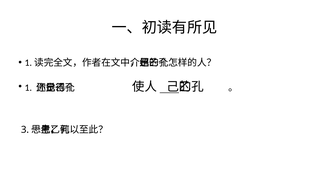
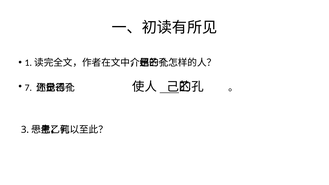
1: 1 -> 7 (28, 88)
